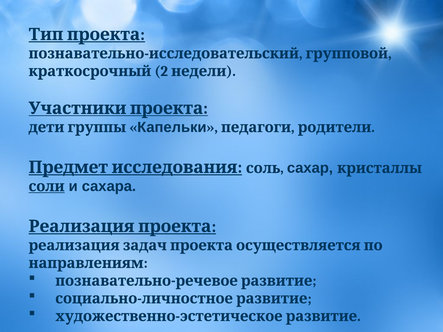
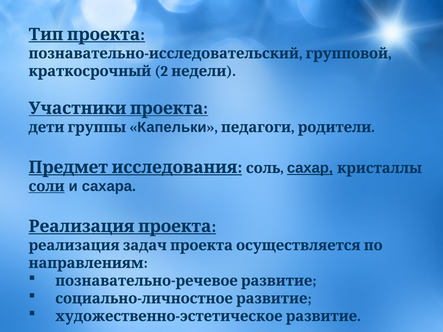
сахар underline: none -> present (310, 168)
